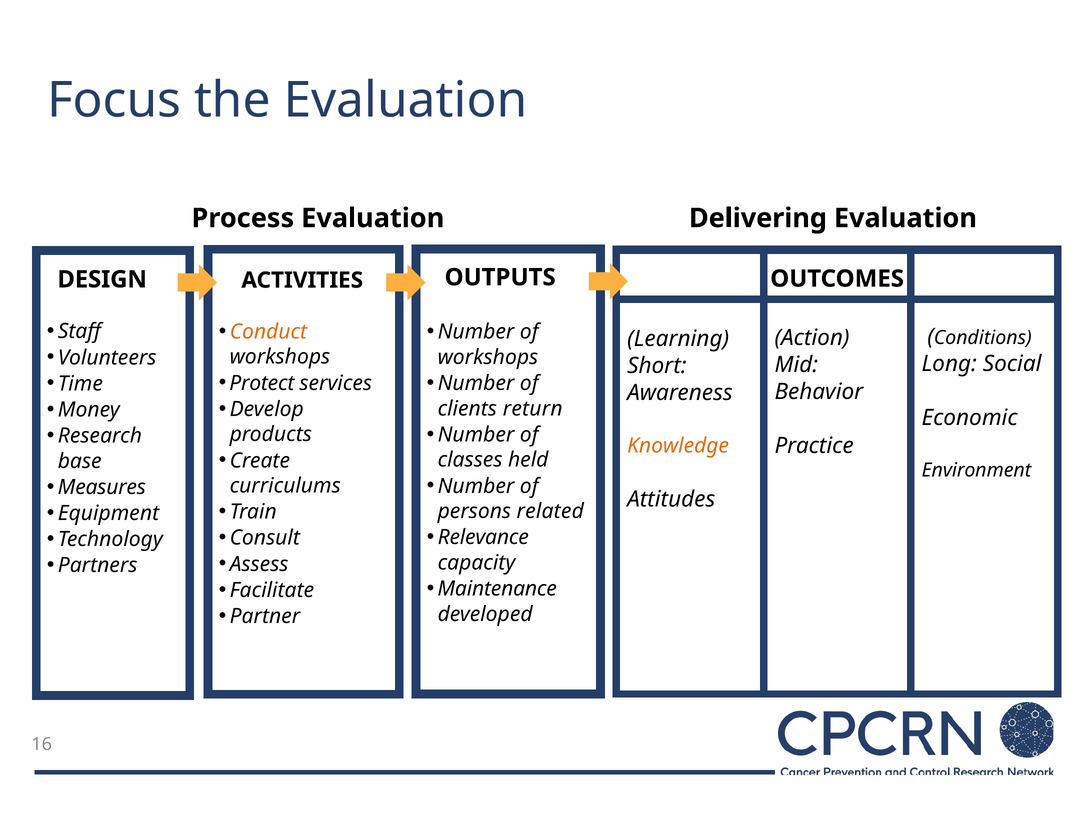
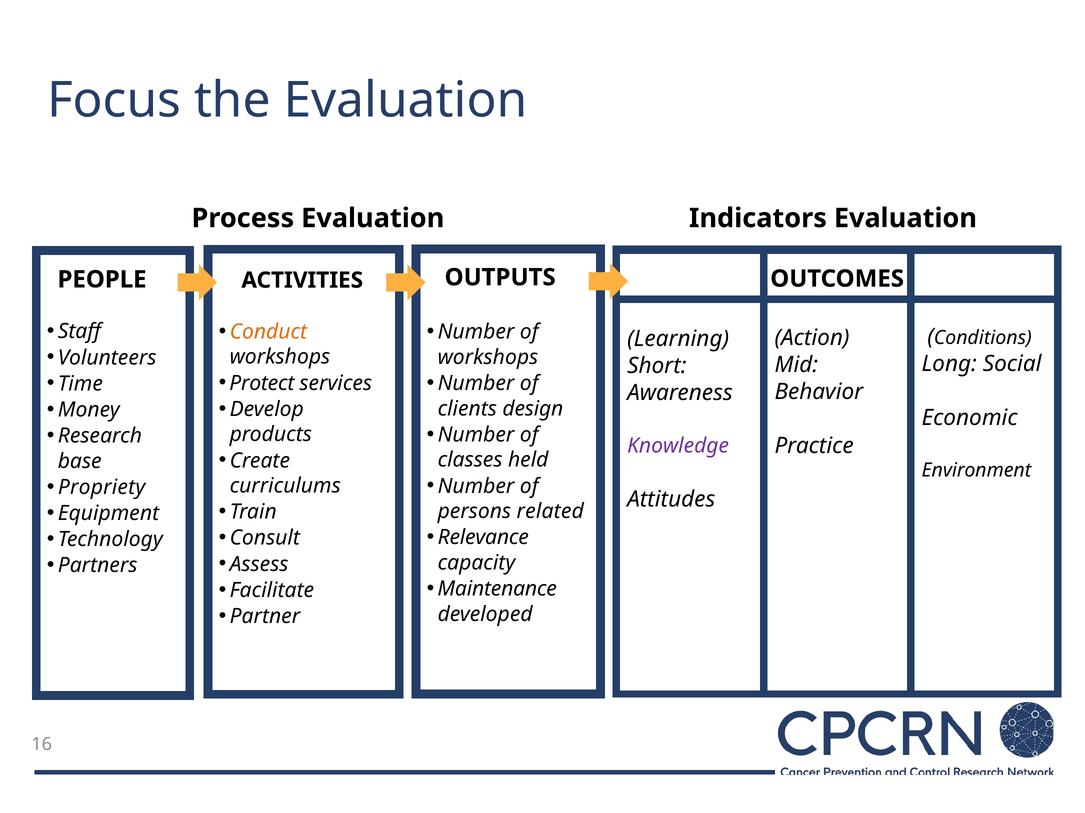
Delivering: Delivering -> Indicators (758, 218)
DESIGN: DESIGN -> PEOPLE (102, 280)
return: return -> design (533, 409)
Knowledge colour: orange -> purple (678, 446)
Measures: Measures -> Propriety (102, 488)
